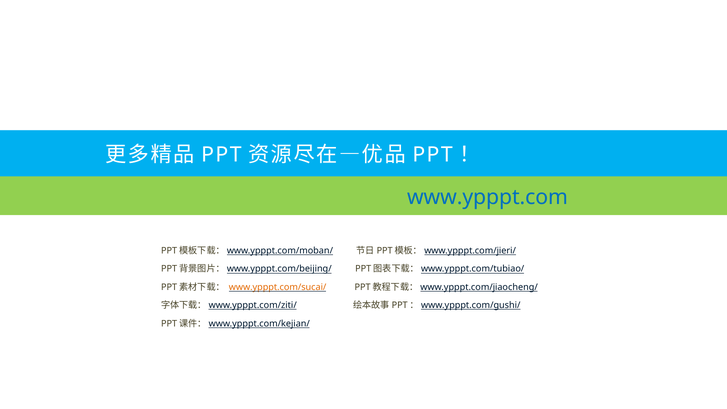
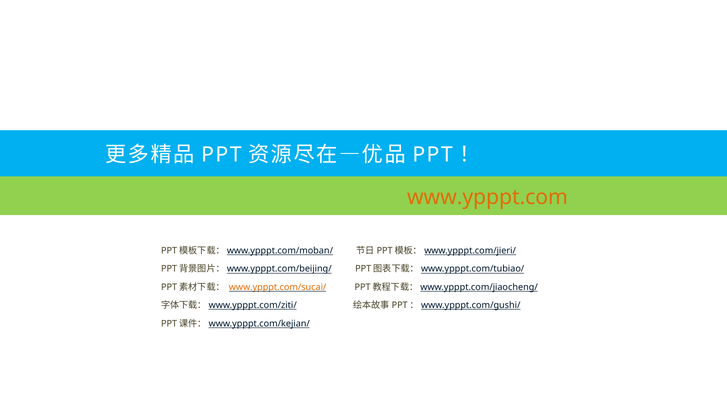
www.ypppt.com colour: blue -> orange (487, 197)
